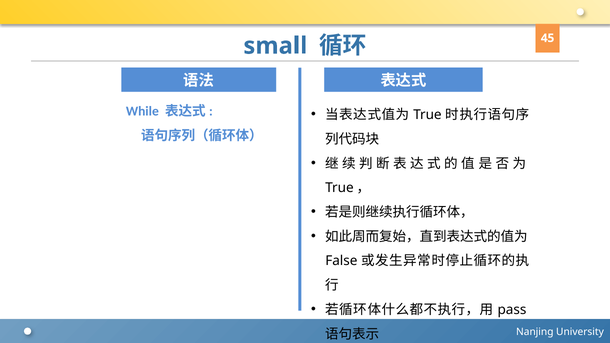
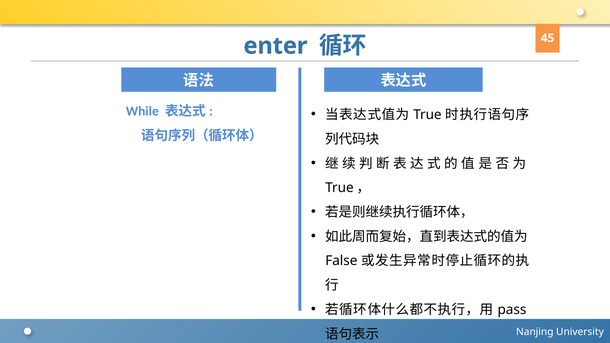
small: small -> enter (275, 46)
